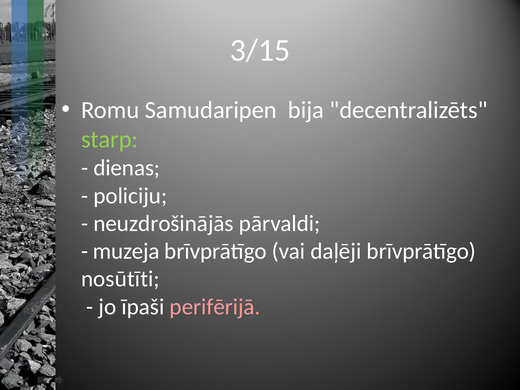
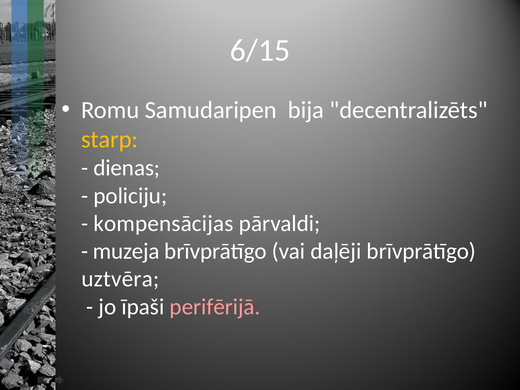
3/15: 3/15 -> 6/15 (260, 50)
starp colour: light green -> yellow (110, 140)
neuzdrošinājās: neuzdrošinājās -> kompensācijas (163, 223)
nosūtīti: nosūtīti -> uztvēra (120, 279)
